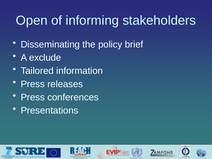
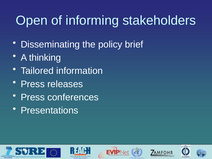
exclude: exclude -> thinking (45, 58)
